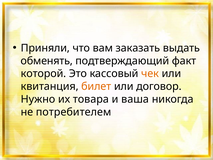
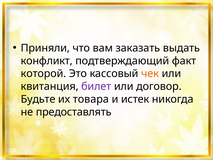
обменять: обменять -> конфликт (47, 61)
билет colour: orange -> purple (96, 86)
Нужно: Нужно -> Будьте (38, 99)
ваша: ваша -> истек (135, 99)
потребителем: потребителем -> предоставлять (74, 112)
